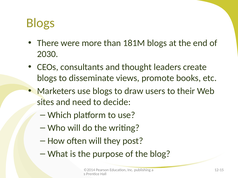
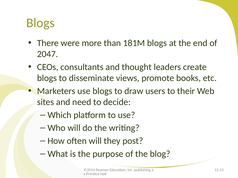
2030: 2030 -> 2047 (48, 54)
